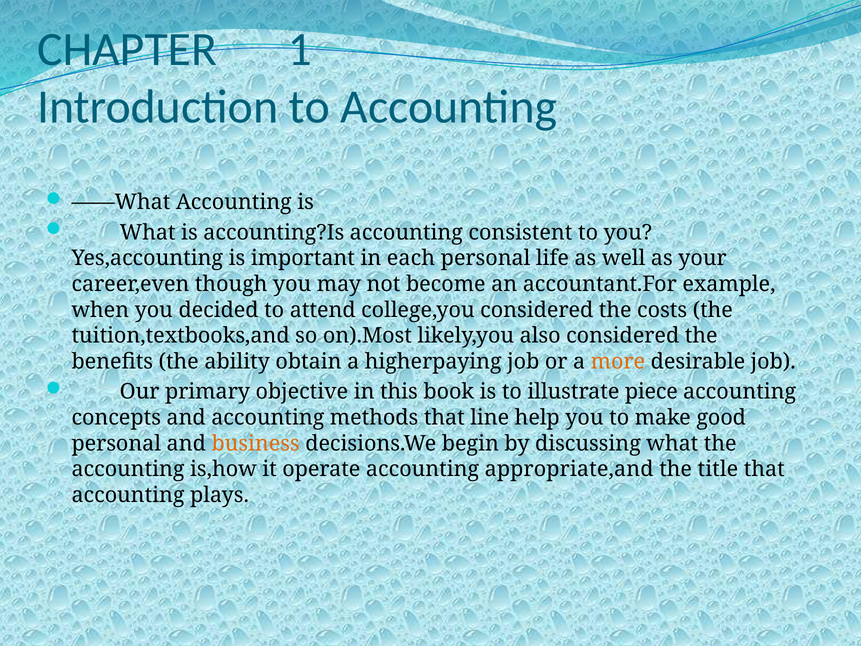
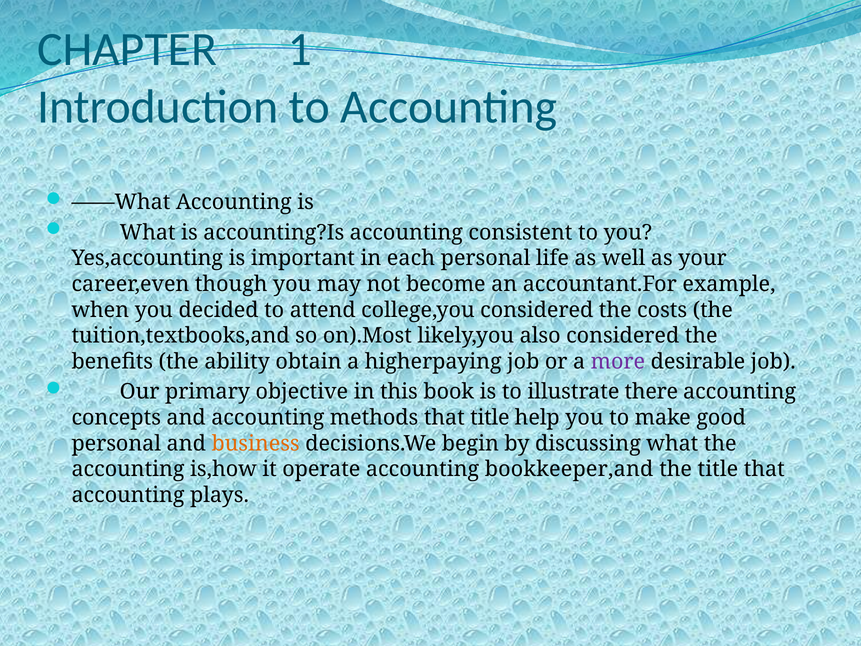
more colour: orange -> purple (618, 361)
piece: piece -> there (651, 392)
that line: line -> title (490, 417)
appropriate,and: appropriate,and -> bookkeeper,and (569, 469)
